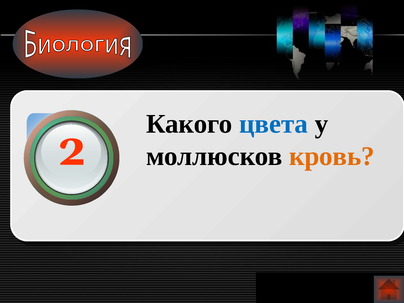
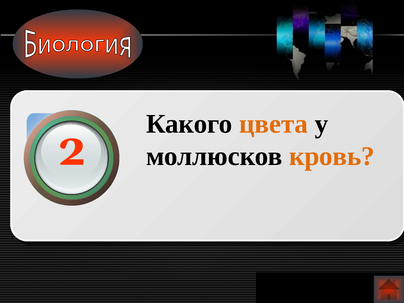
цвета colour: blue -> orange (273, 124)
